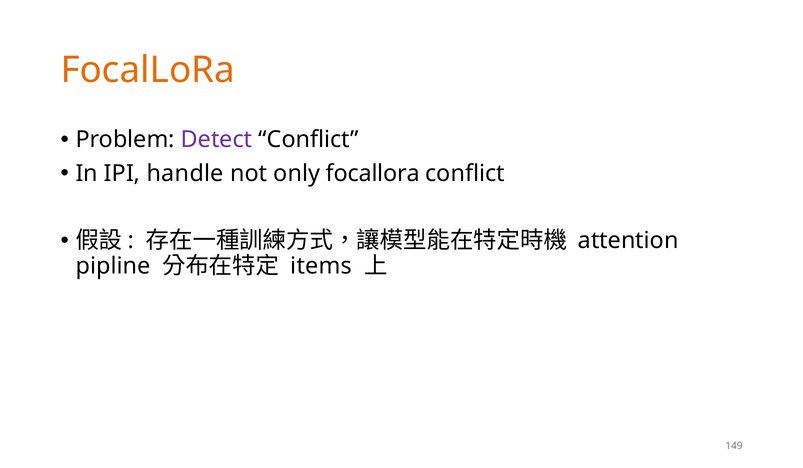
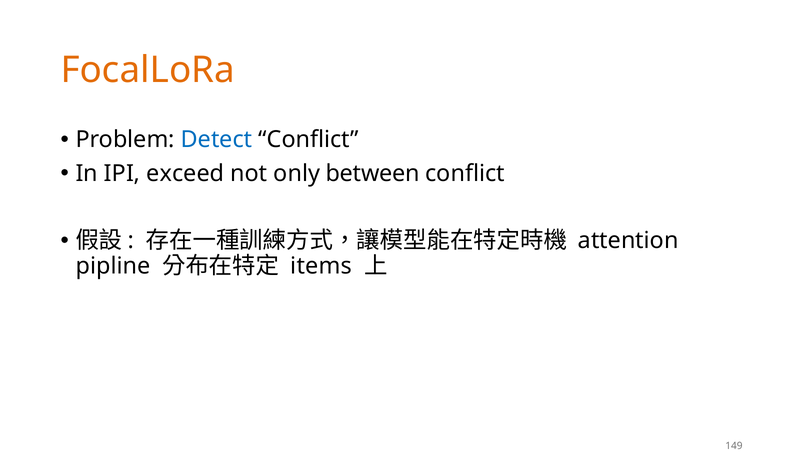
Detect colour: purple -> blue (217, 140)
handle: handle -> exceed (185, 173)
only focallora: focallora -> between (373, 173)
